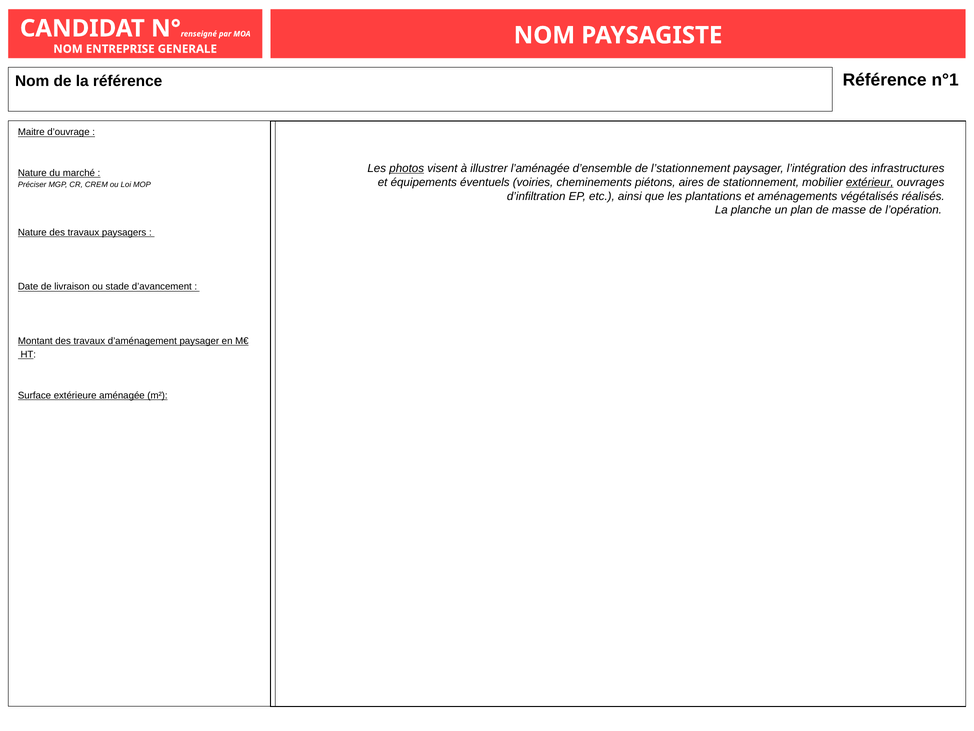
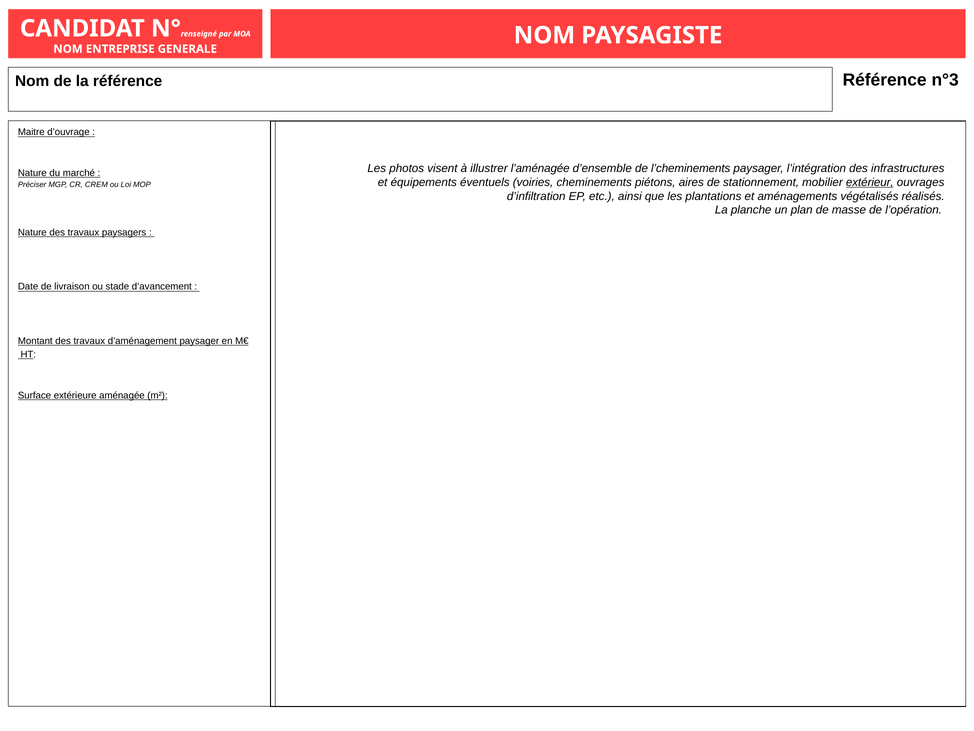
n°1: n°1 -> n°3 (945, 80)
photos underline: present -> none (407, 168)
l’stationnement: l’stationnement -> l’cheminements (691, 168)
